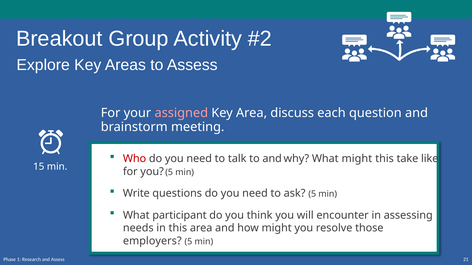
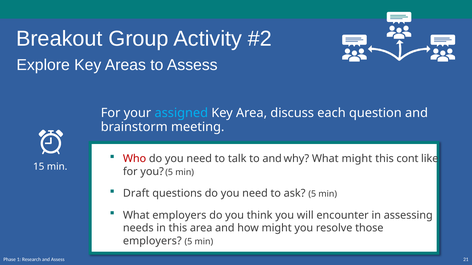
assigned colour: pink -> light blue (181, 113)
take: take -> cont (407, 159)
Write: Write -> Draft (136, 194)
What participant: participant -> employers (179, 216)
